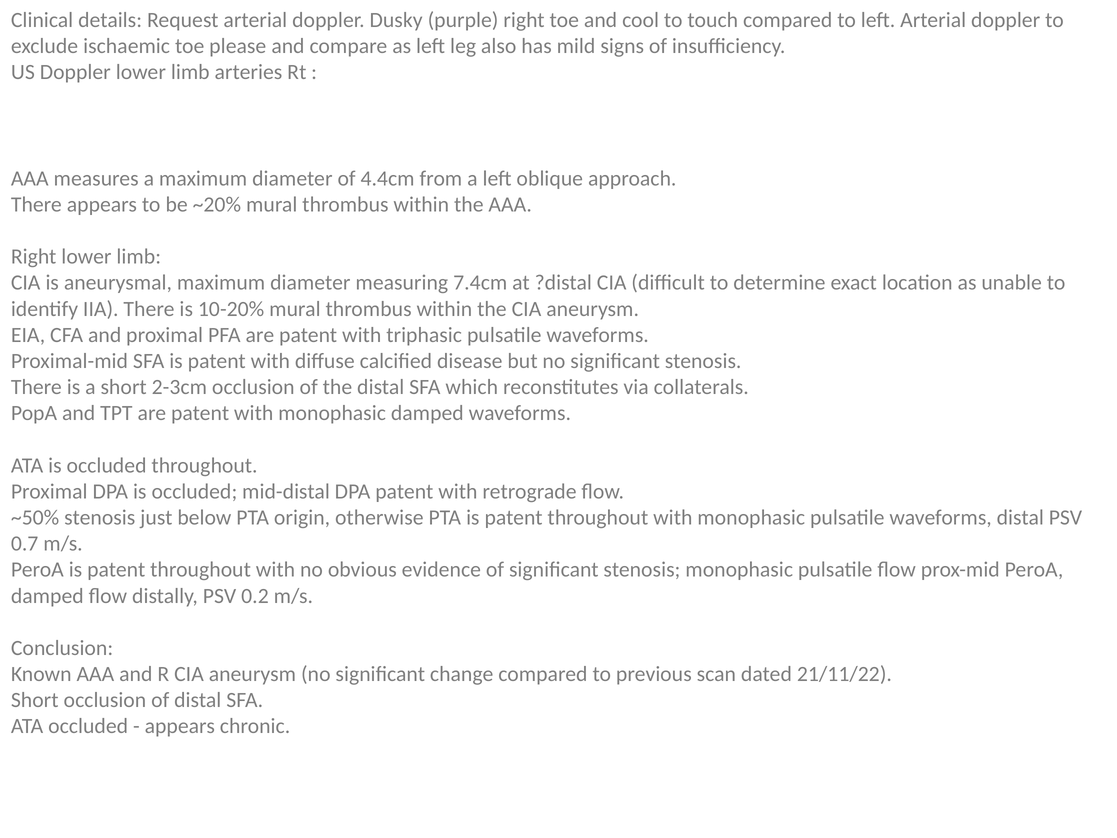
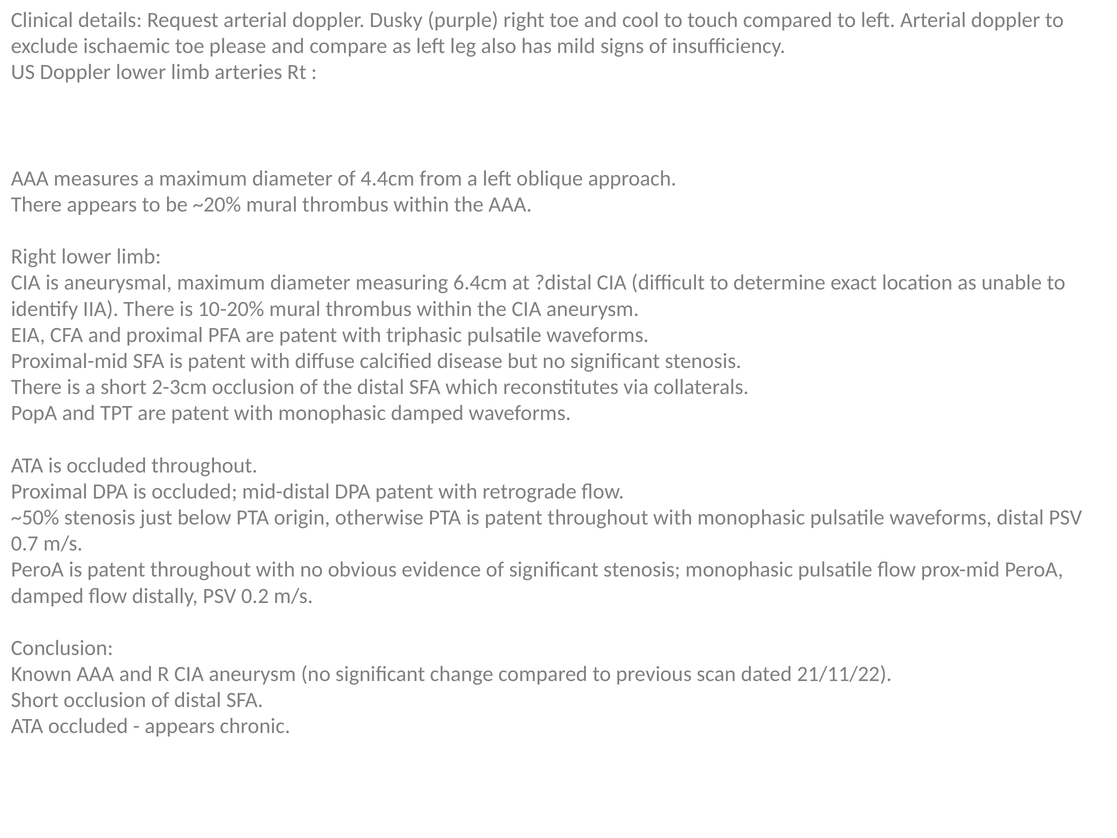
7.4cm: 7.4cm -> 6.4cm (480, 283)
